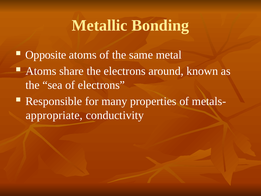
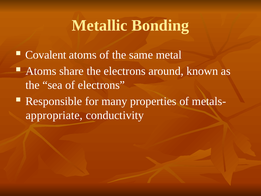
Opposite: Opposite -> Covalent (46, 55)
